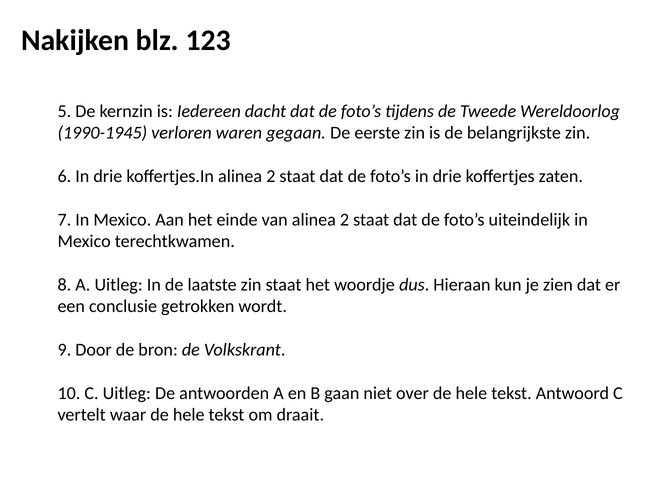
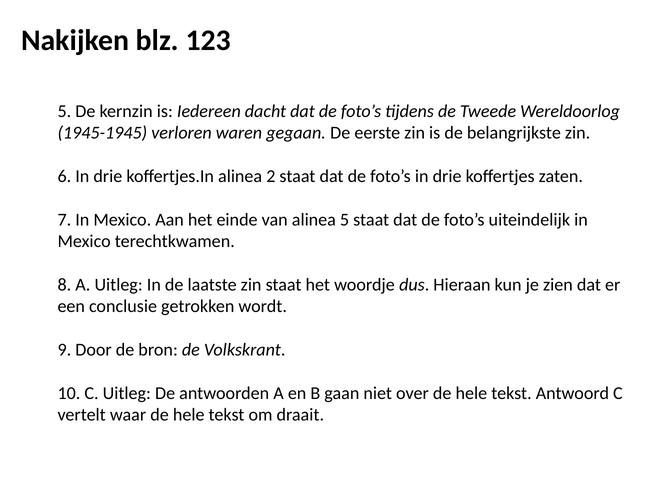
1990-1945: 1990-1945 -> 1945-1945 (102, 133)
van alinea 2: 2 -> 5 (345, 219)
